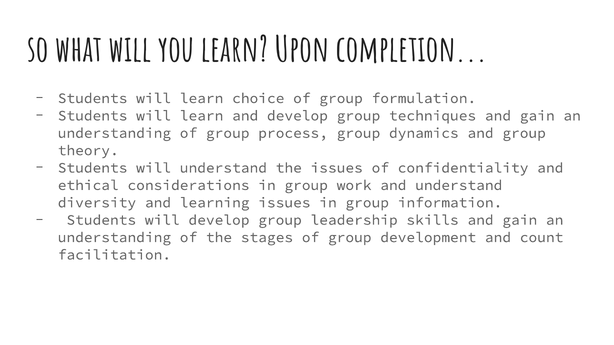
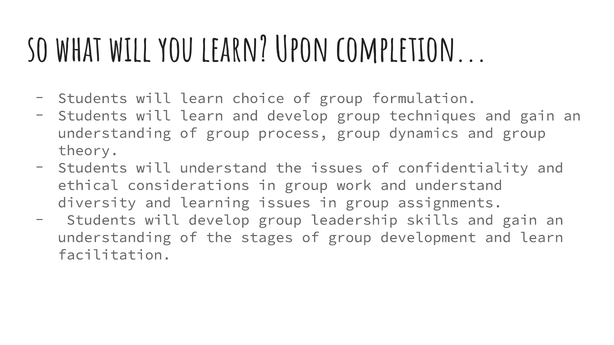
information: information -> assignments (450, 203)
and count: count -> learn (542, 238)
